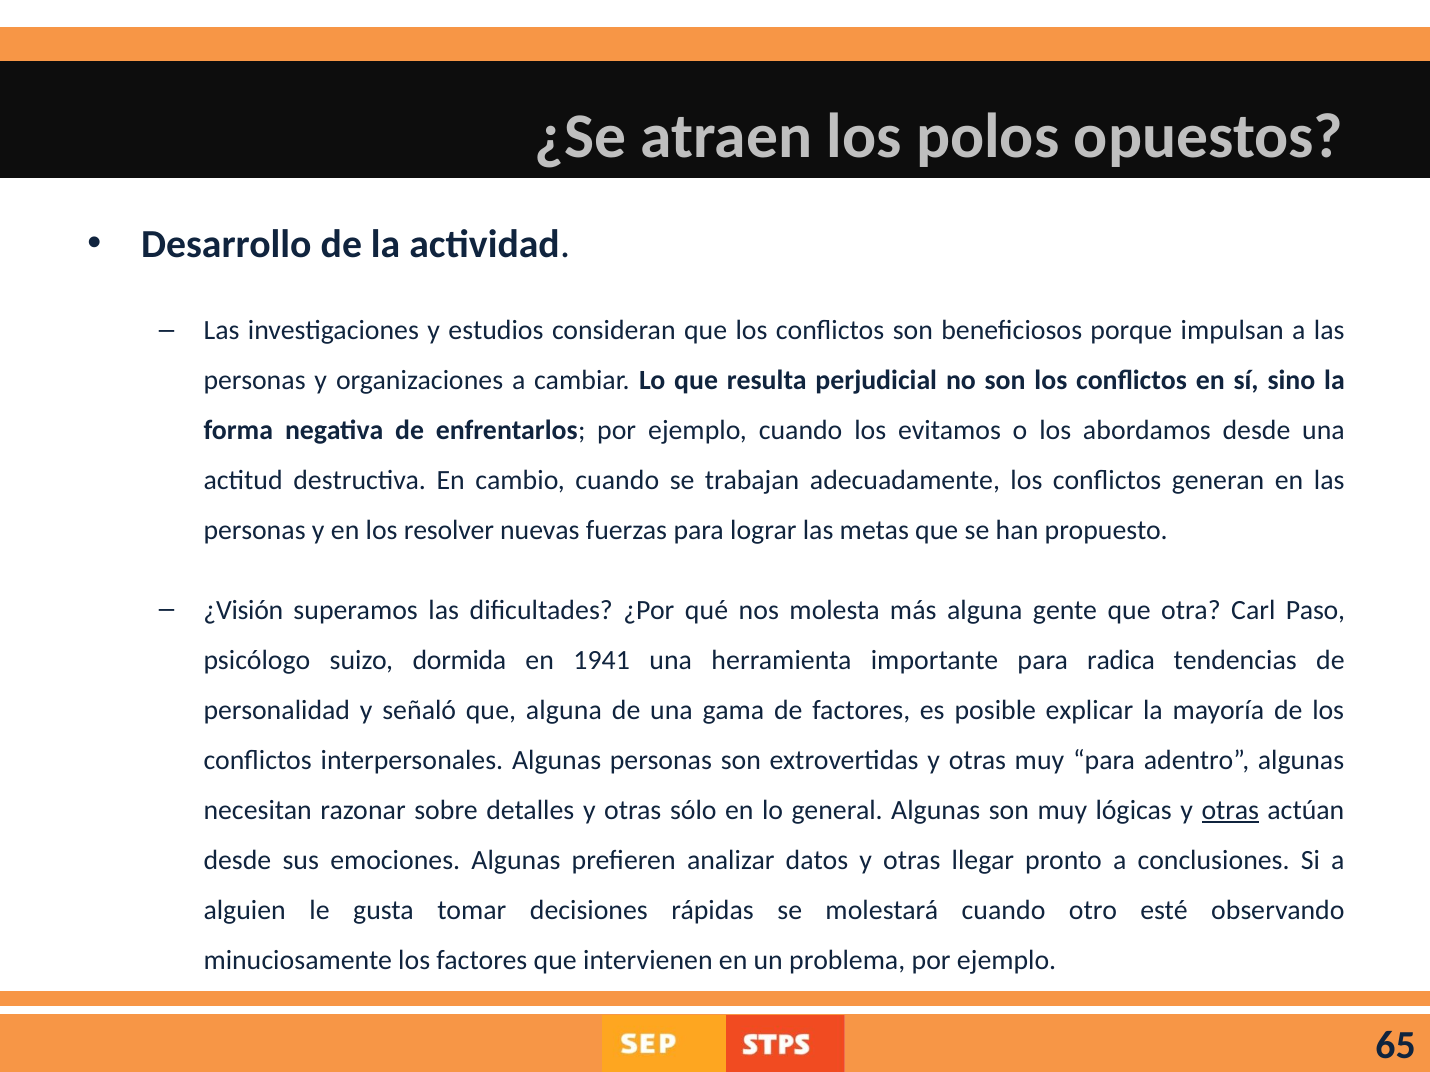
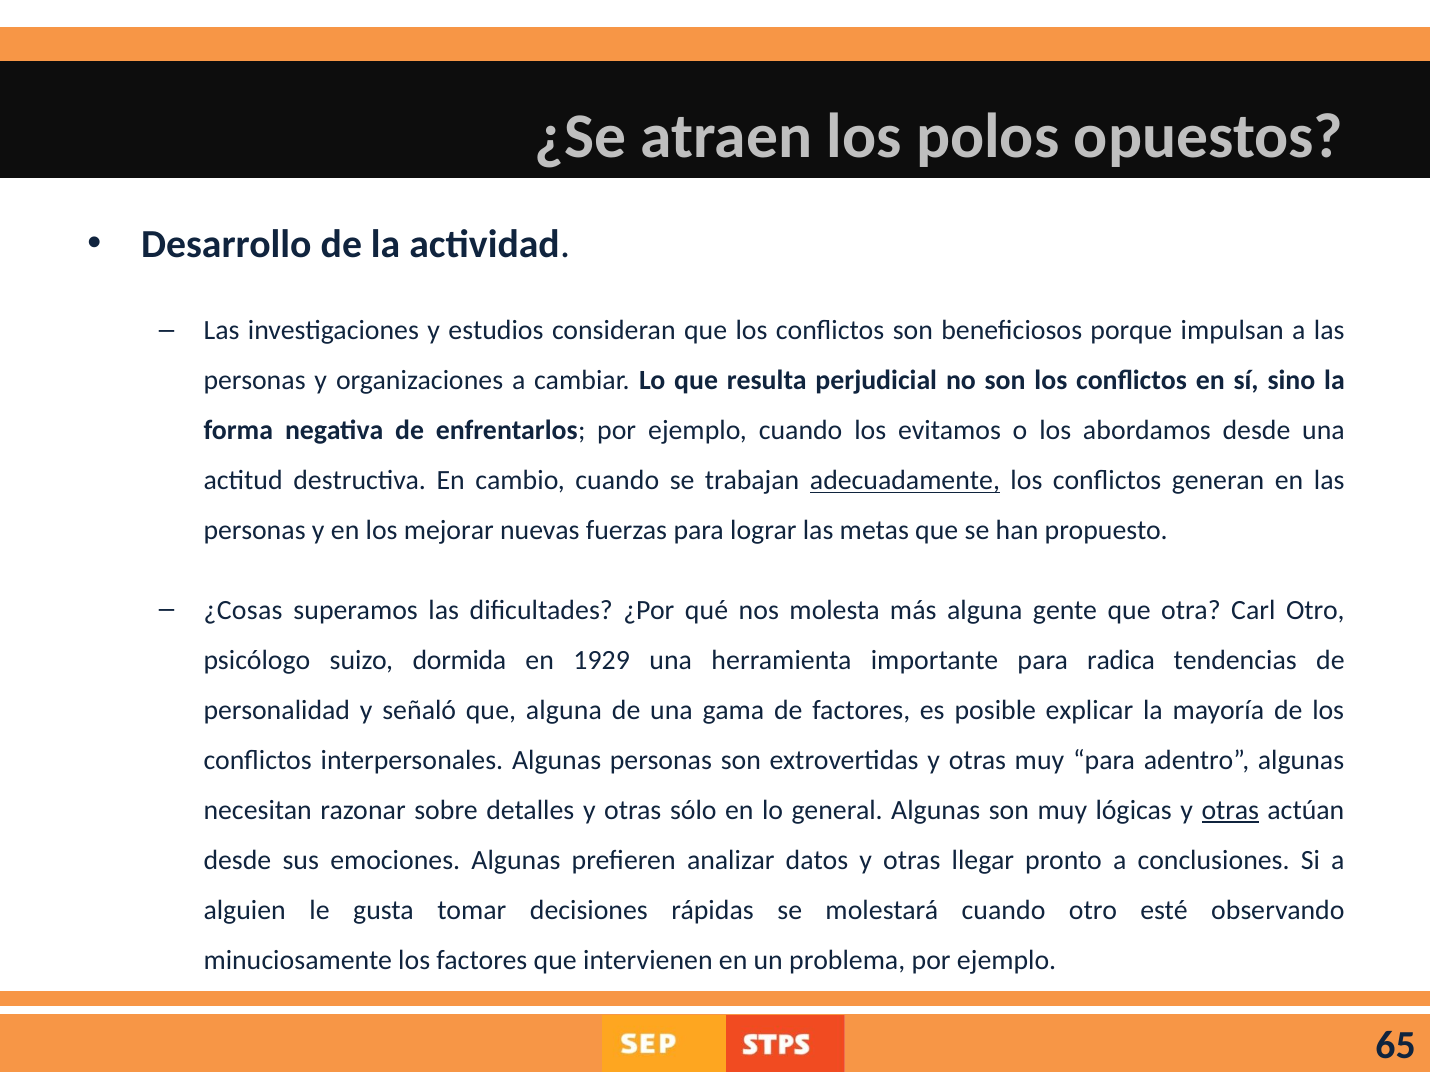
adecuadamente underline: none -> present (905, 481)
resolver: resolver -> mejorar (449, 531)
¿Visión: ¿Visión -> ¿Cosas (243, 610)
Carl Paso: Paso -> Otro (1315, 610)
1941: 1941 -> 1929 (602, 660)
